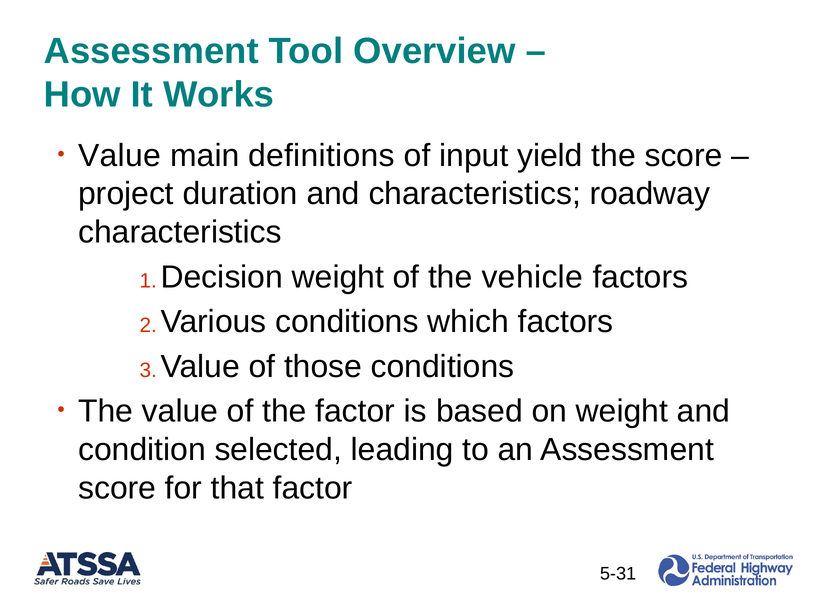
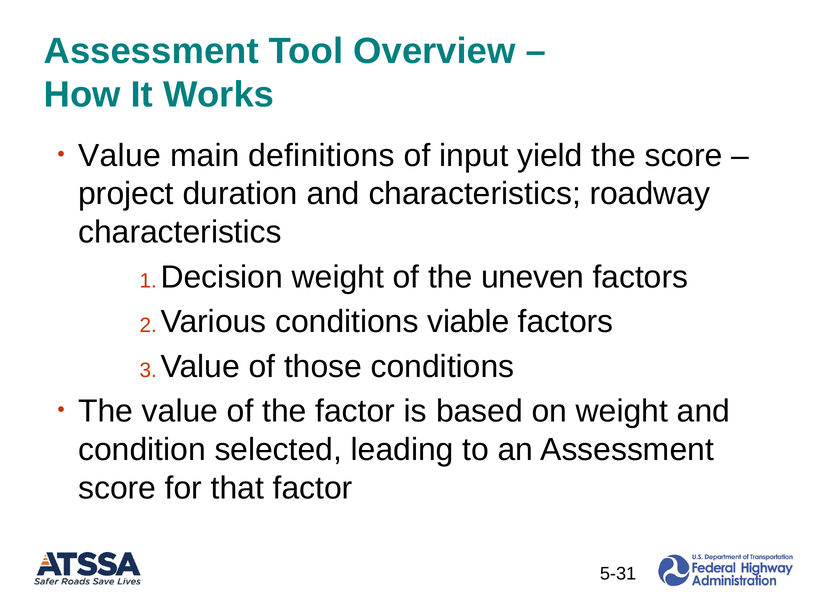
vehicle: vehicle -> uneven (533, 277)
which: which -> viable (468, 322)
